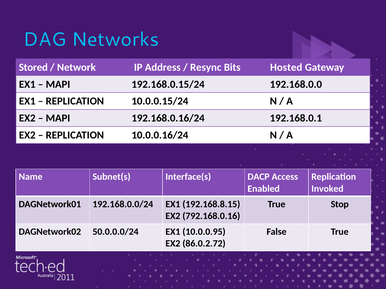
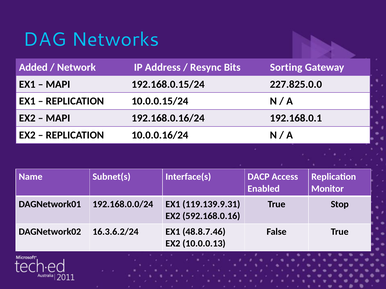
Stored: Stored -> Added (33, 67)
Hosted: Hosted -> Sorting (286, 67)
192.168.0.0: 192.168.0.0 -> 227.825.0.0 (296, 84)
Invoked: Invoked -> Monitor (327, 189)
192.168.8.15: 192.168.8.15 -> 119.139.9.31 (211, 205)
792.168.0.16: 792.168.0.16 -> 592.168.0.16 (211, 216)
50.0.0.0/24: 50.0.0.0/24 -> 16.3.6.2/24 (116, 232)
10.0.0.95: 10.0.0.95 -> 48.8.7.46 (204, 232)
86.0.2.72: 86.0.2.72 -> 10.0.0.13 (204, 244)
